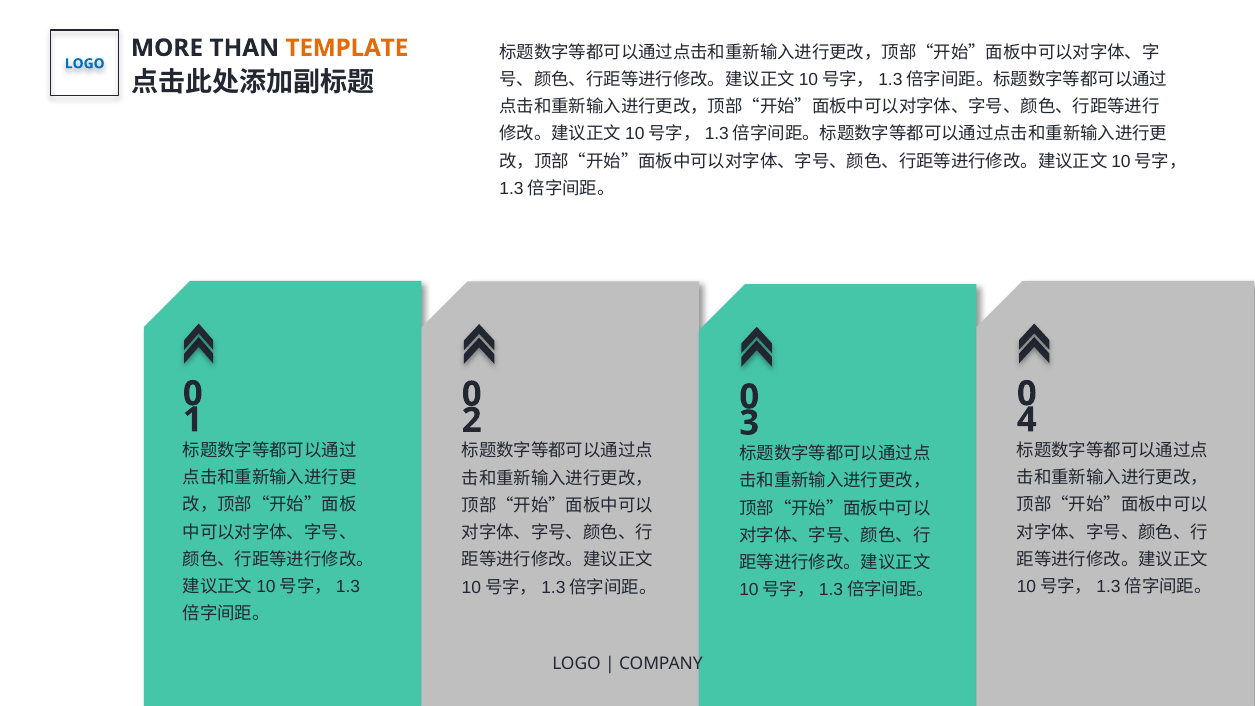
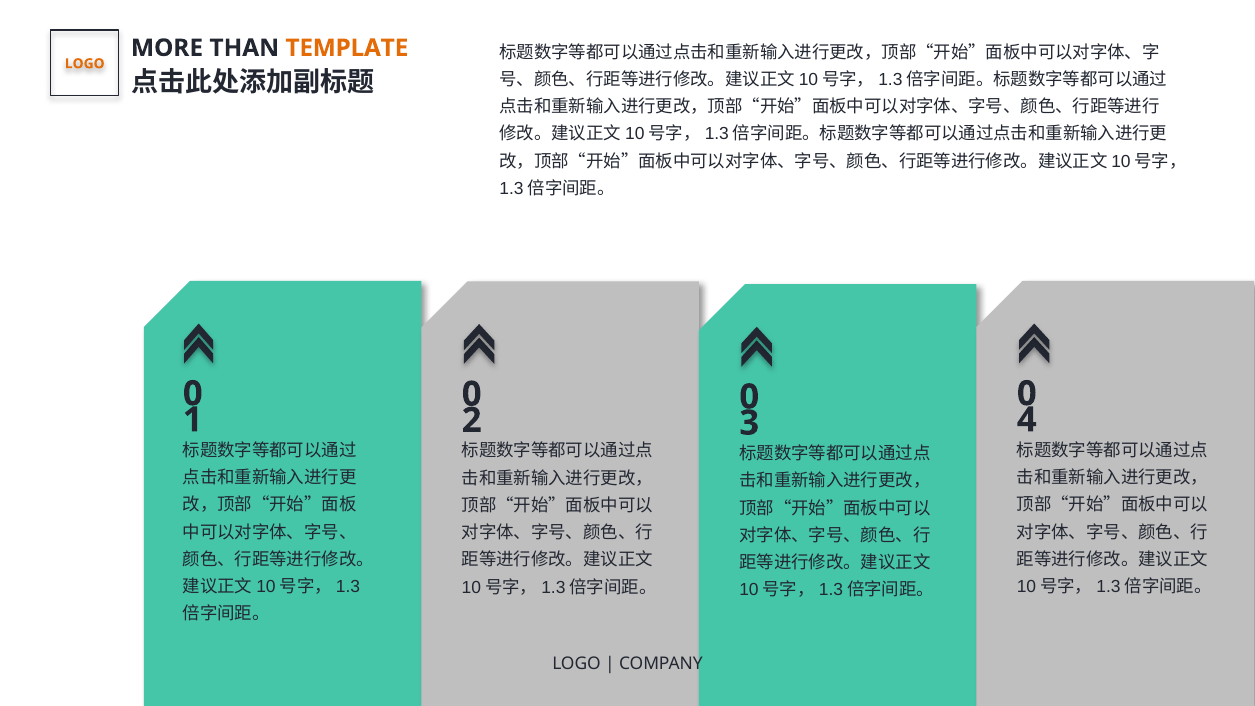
LOGO colour: blue -> orange (85, 64)
